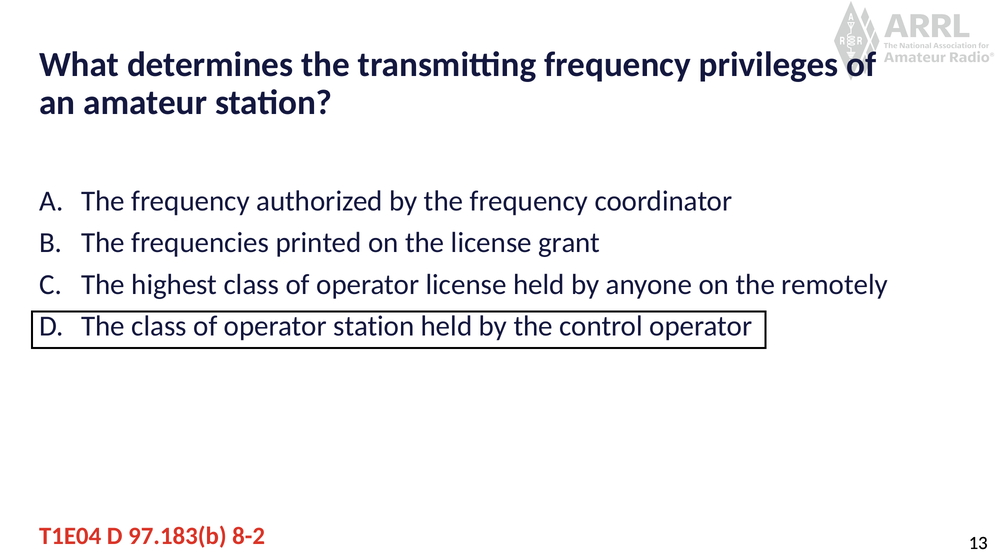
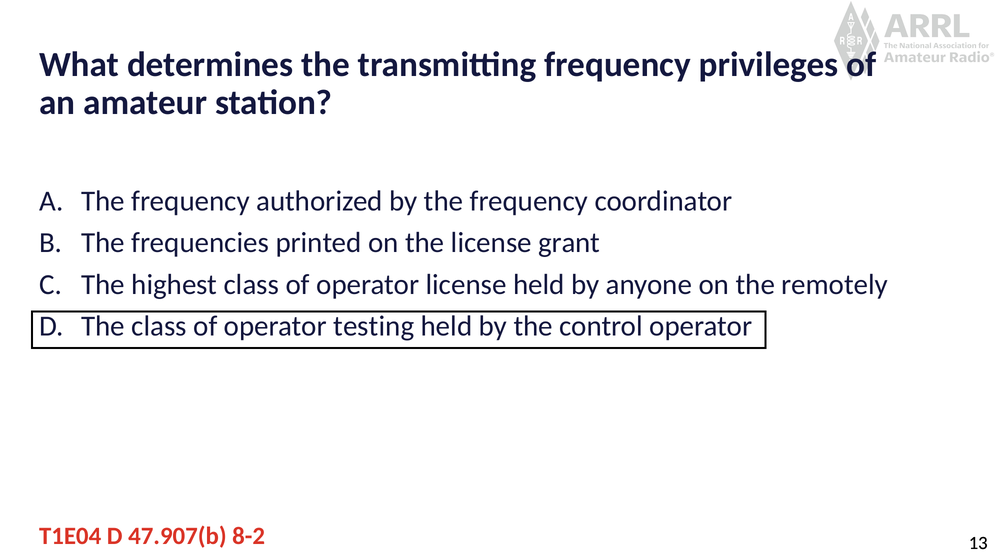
operator station: station -> testing (374, 326)
97.183(b: 97.183(b -> 47.907(b (177, 536)
